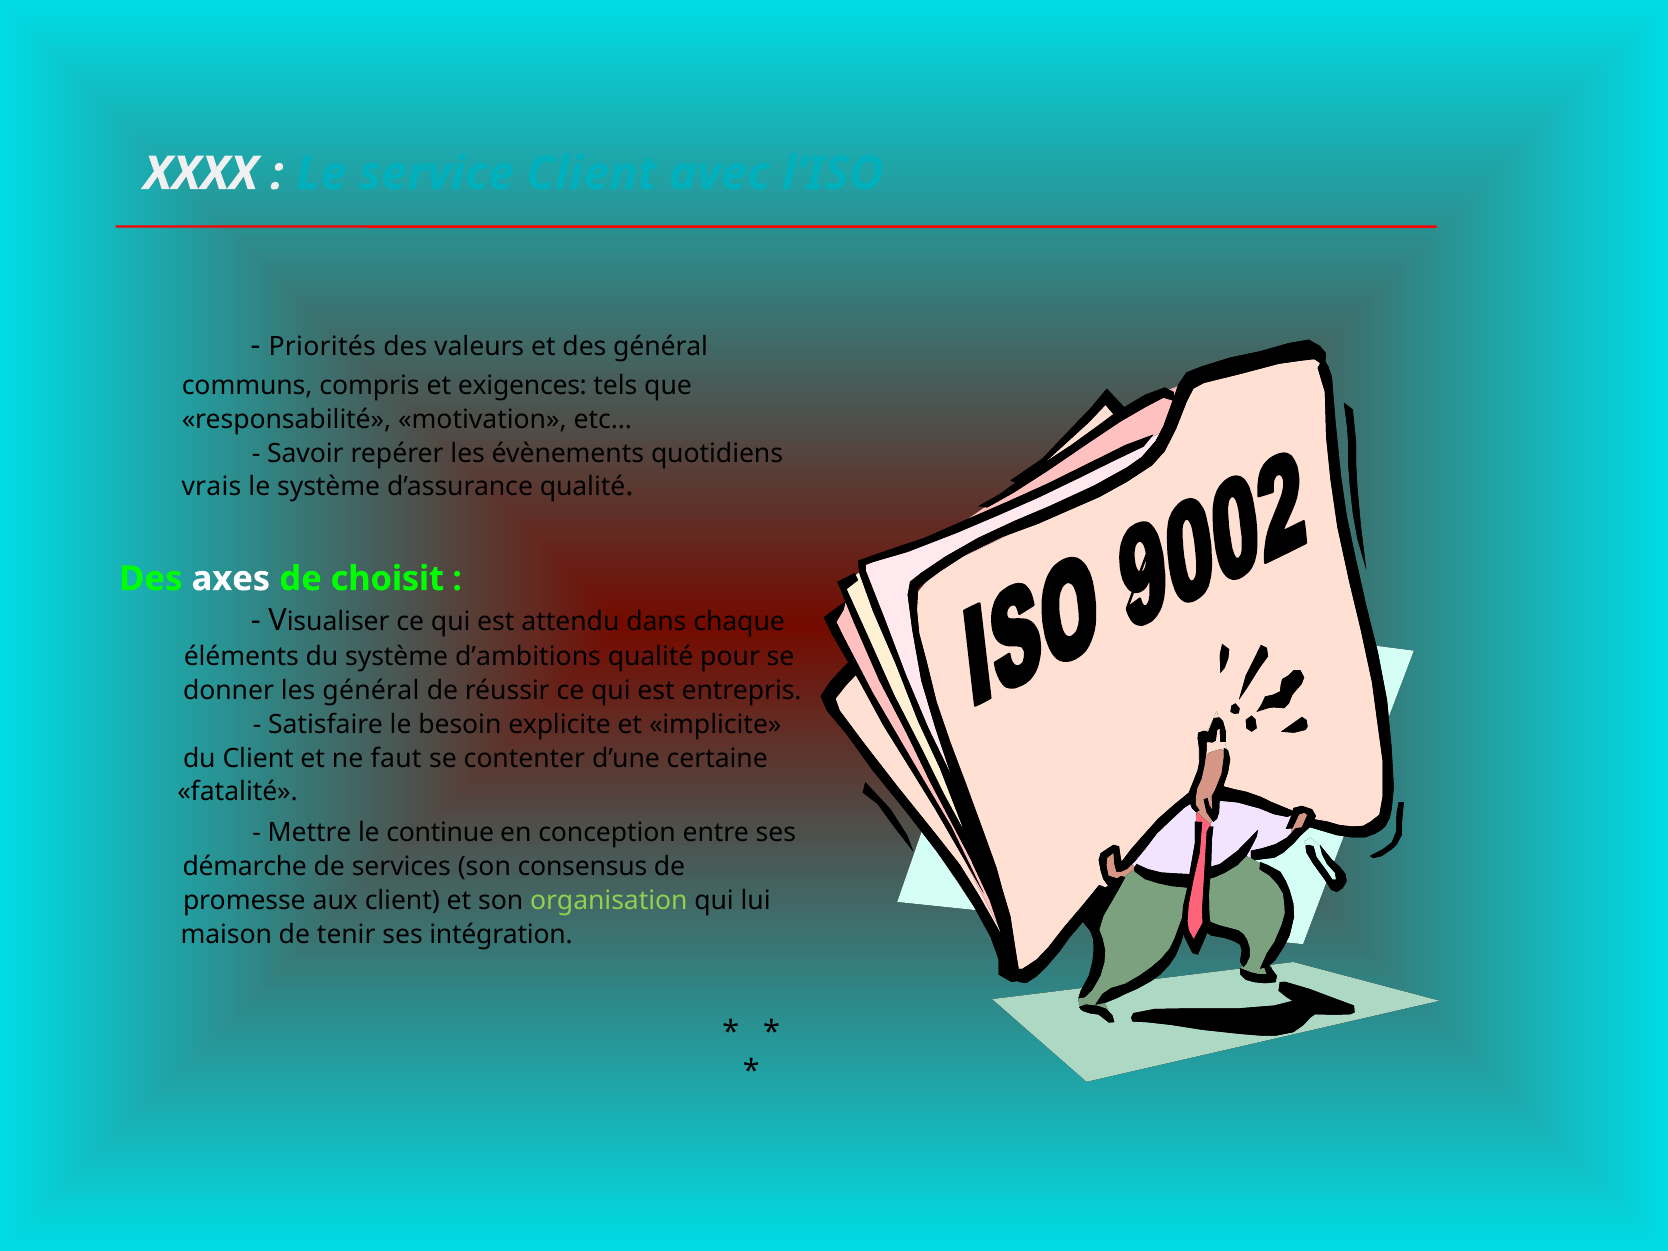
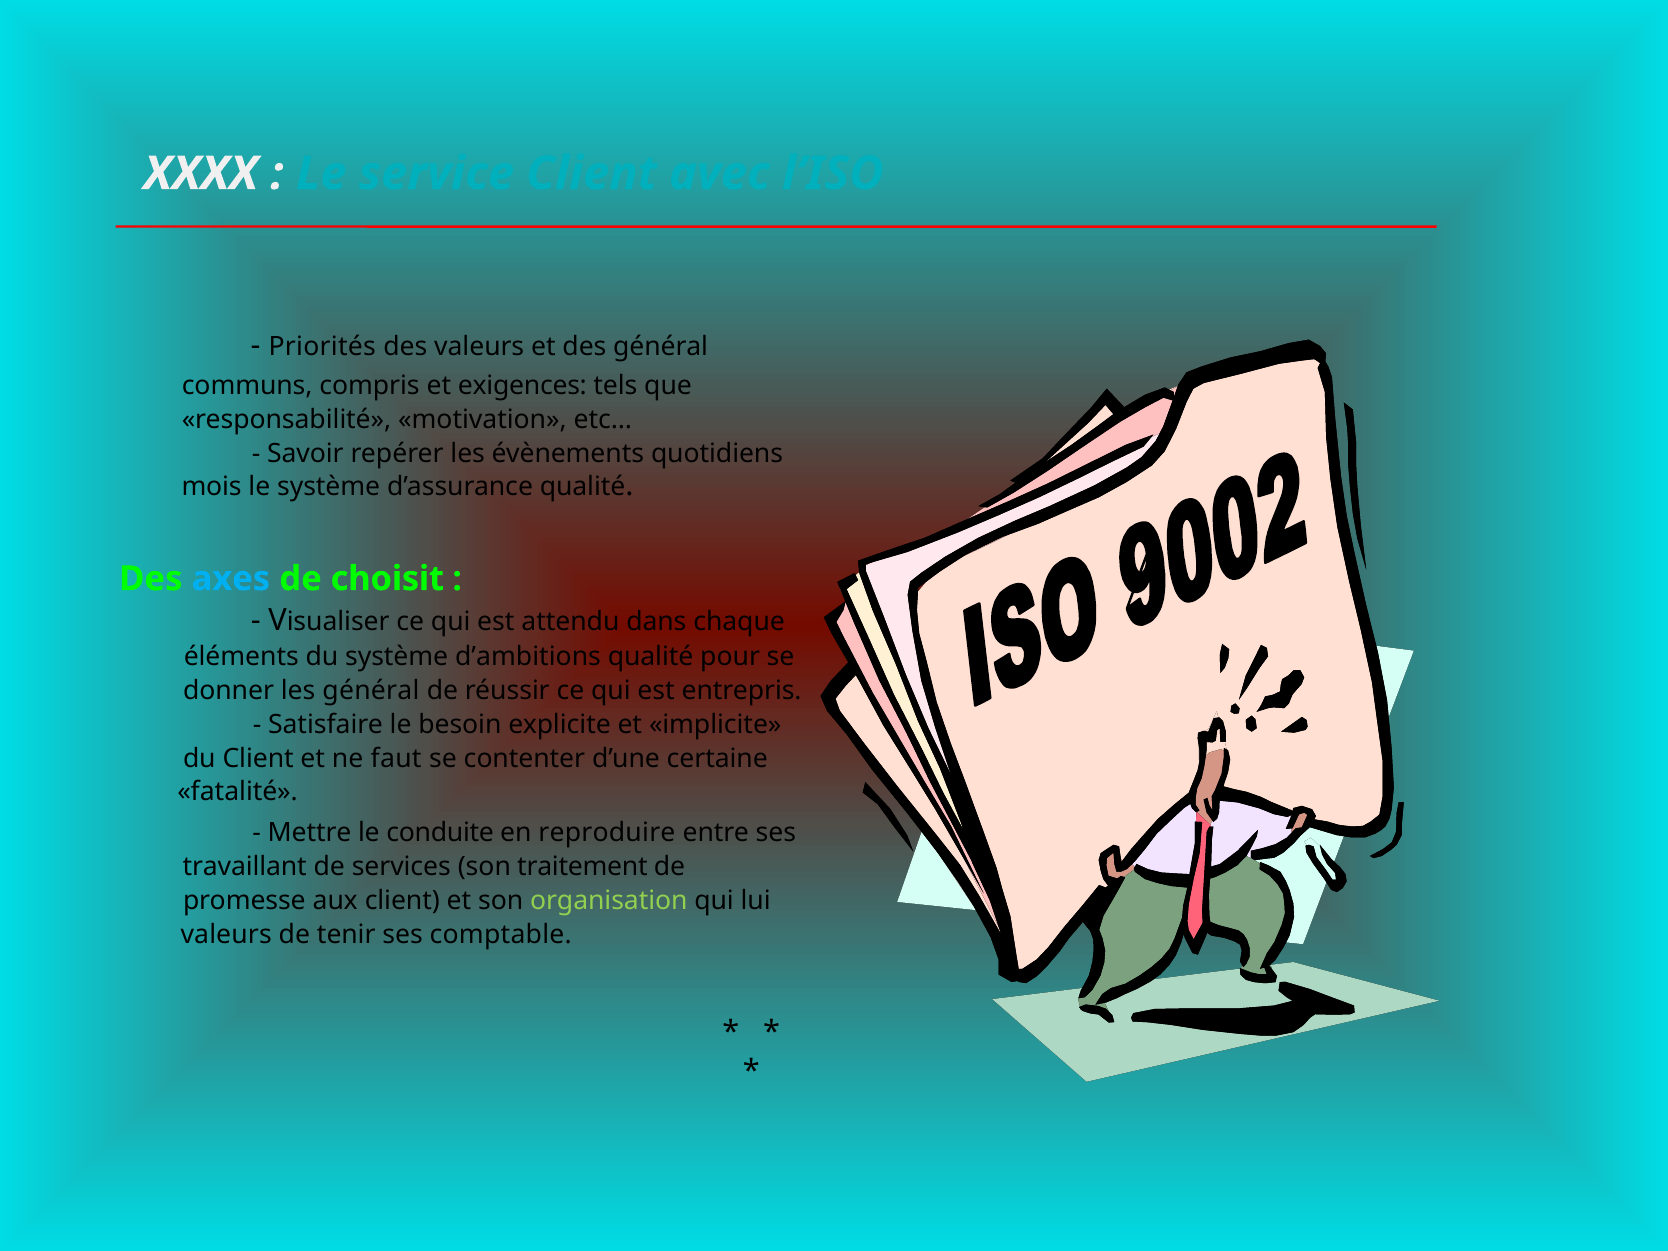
vrais: vrais -> mois (212, 487)
axes colour: white -> light blue (231, 579)
continue: continue -> conduite (440, 833)
conception: conception -> reproduire (607, 833)
démarche: démarche -> travaillant (245, 867)
consensus: consensus -> traitement (582, 867)
maison: maison -> valeurs (226, 934)
intégration: intégration -> comptable (501, 934)
